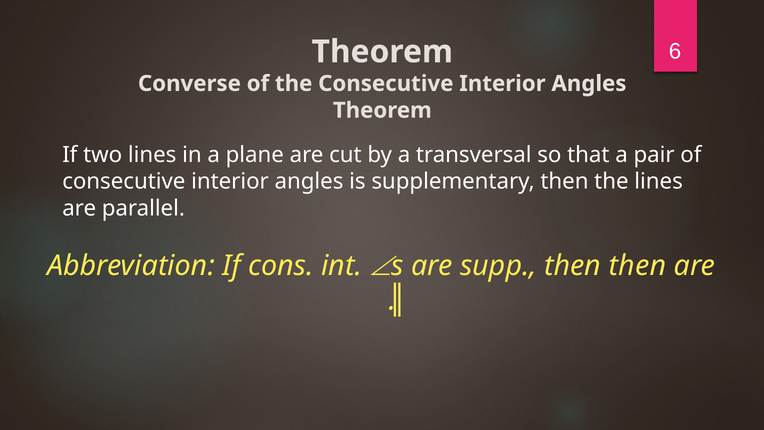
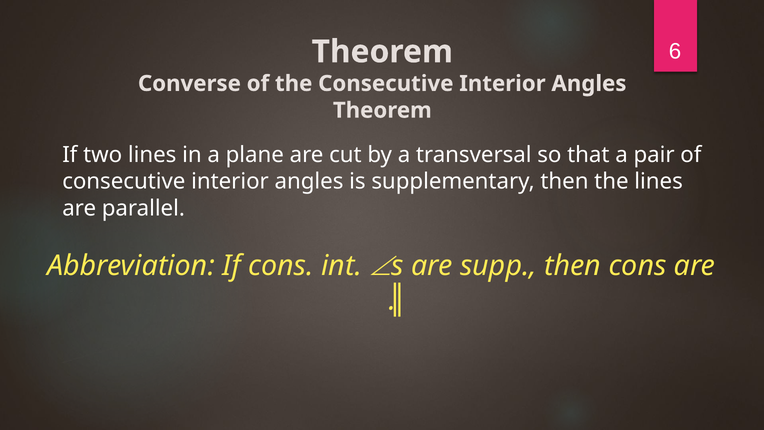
then then: then -> cons (638, 266)
